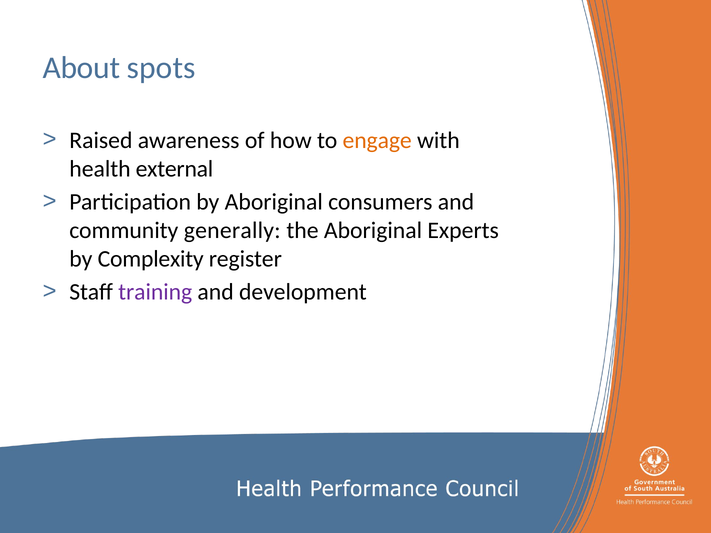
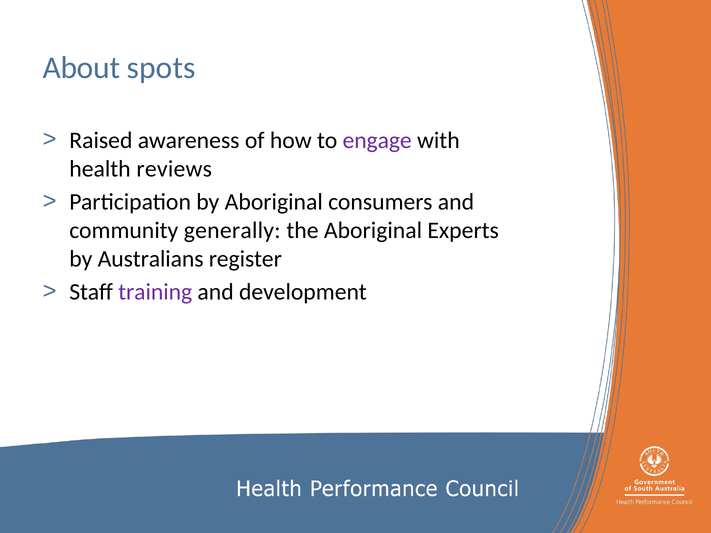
engage colour: orange -> purple (377, 141)
external: external -> reviews (174, 169)
Complexity: Complexity -> Australians (151, 259)
